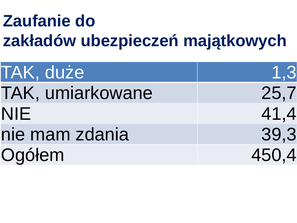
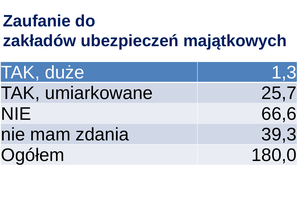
41,4: 41,4 -> 66,6 (279, 114)
450,4: 450,4 -> 180,0 (274, 155)
